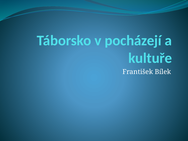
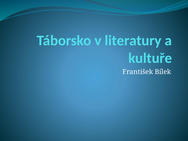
pocházejí: pocházejí -> literatury (133, 40)
